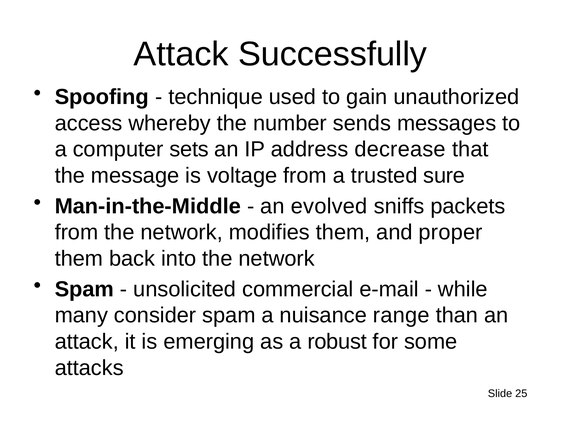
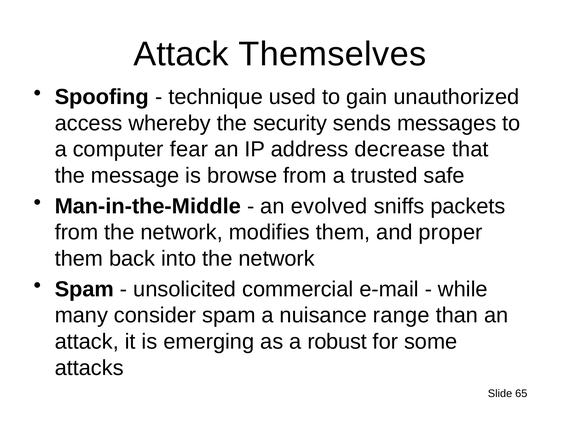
Successfully: Successfully -> Themselves (332, 54)
number: number -> security (290, 123)
sets: sets -> fear (189, 149)
voltage: voltage -> browse (242, 175)
sure: sure -> safe (444, 175)
25: 25 -> 65 (521, 393)
